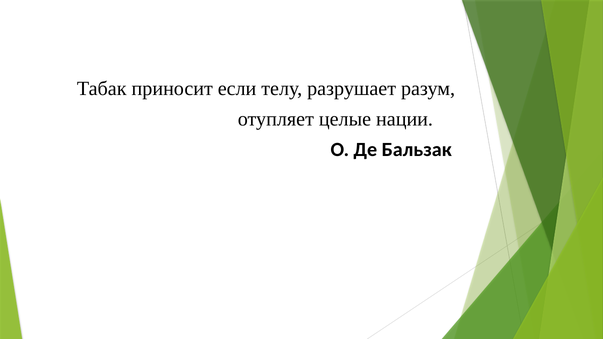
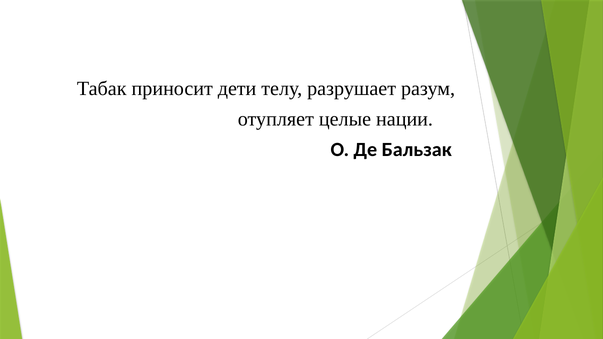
если: если -> дети (237, 89)
